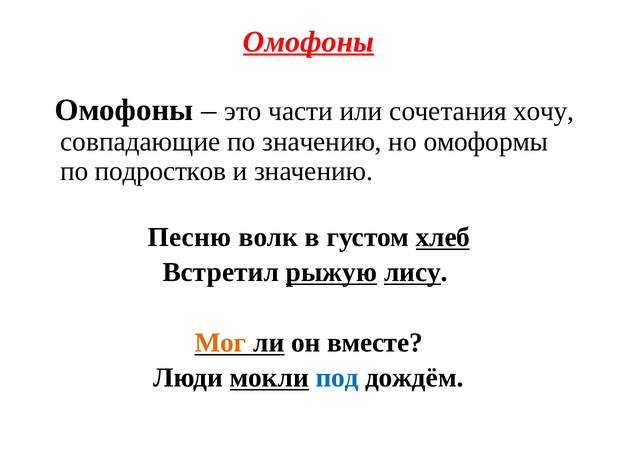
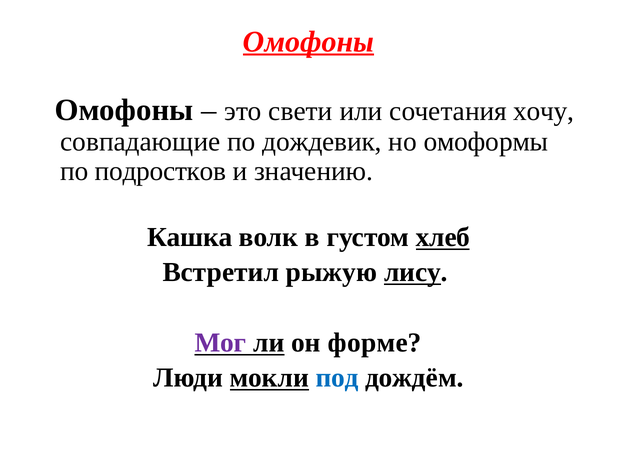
части: части -> свети (300, 111)
по значению: значению -> дождевик (322, 142)
Песню: Песню -> Кашка (190, 237)
рыжую underline: present -> none (331, 272)
Мог colour: orange -> purple (220, 342)
вместе: вместе -> форме (375, 342)
